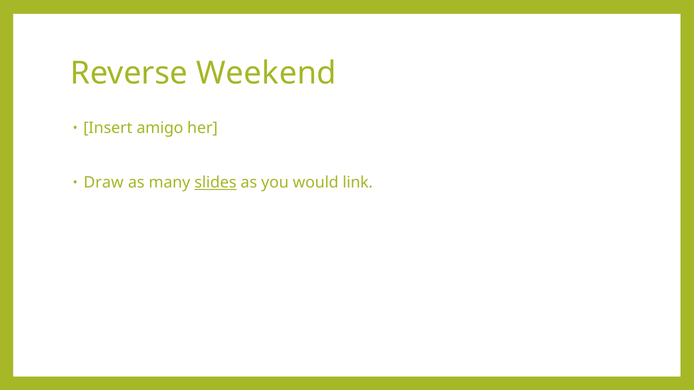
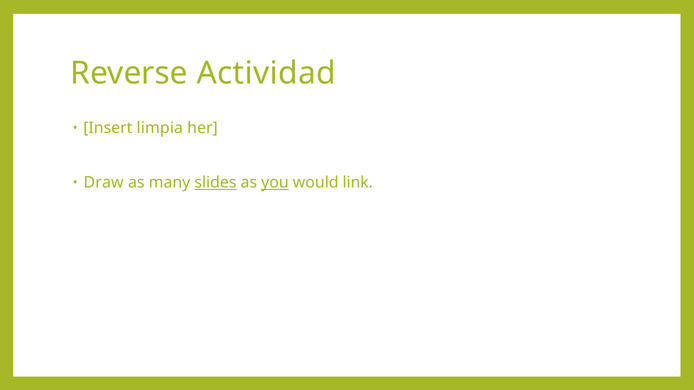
Weekend: Weekend -> Actividad (266, 73)
amigo: amigo -> limpia (160, 128)
you underline: none -> present (275, 183)
